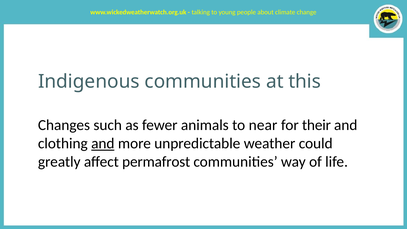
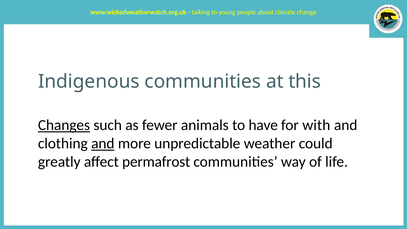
Changes underline: none -> present (64, 125)
near: near -> have (263, 125)
their: their -> with (316, 125)
